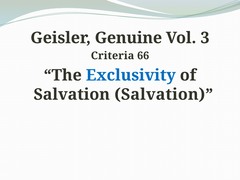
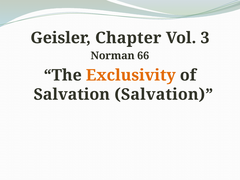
Genuine: Genuine -> Chapter (128, 38)
Criteria: Criteria -> Norman (113, 56)
Exclusivity colour: blue -> orange (131, 75)
